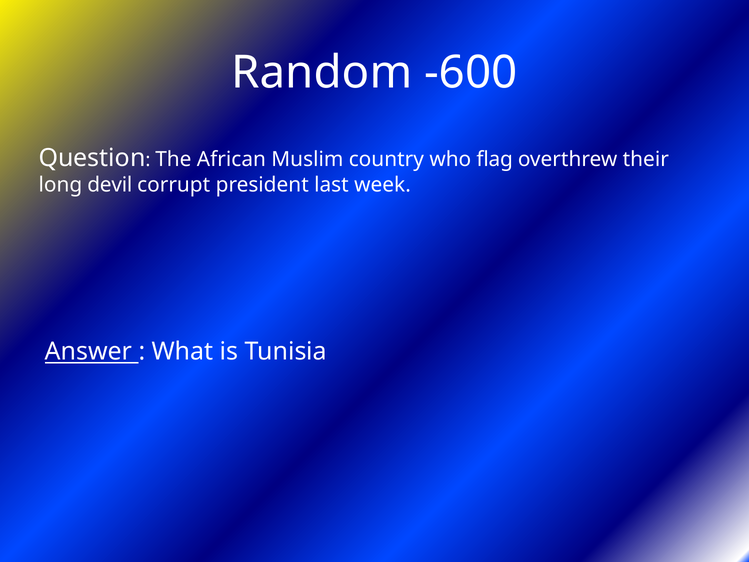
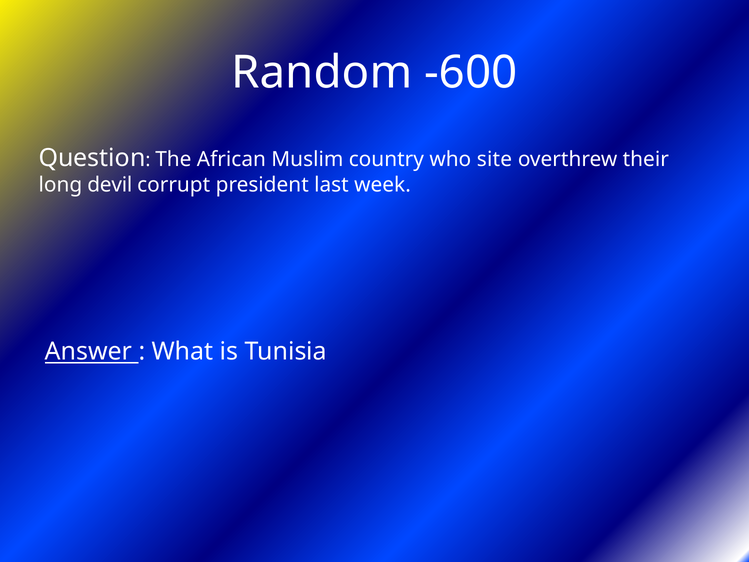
flag: flag -> site (494, 159)
